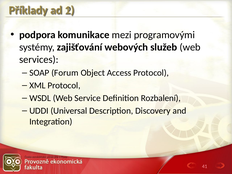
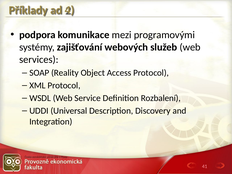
1: 1 -> 4 (70, 10)
Forum: Forum -> Reality (65, 73)
